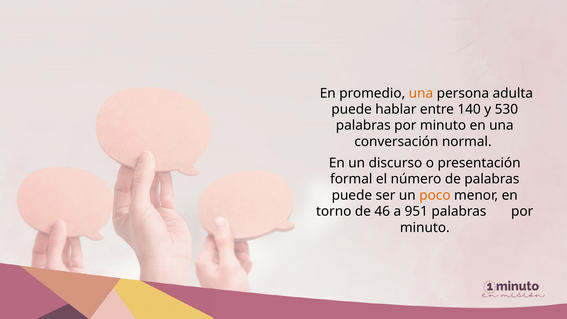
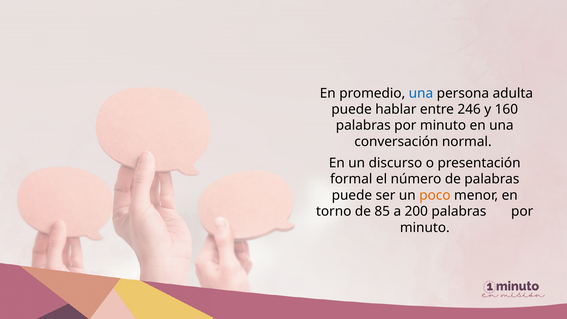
una colour: orange -> blue (421, 93)
140: 140 -> 246 (469, 109)
530: 530 -> 160 (506, 109)
46: 46 -> 85 (382, 211)
951: 951 -> 200 (416, 211)
